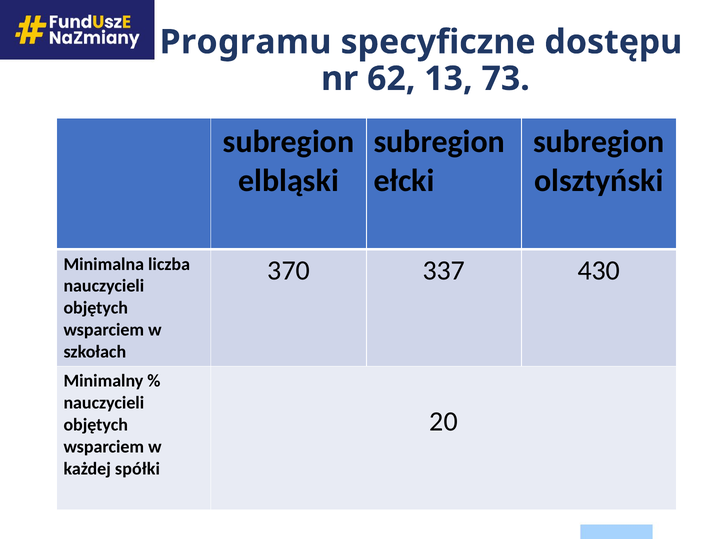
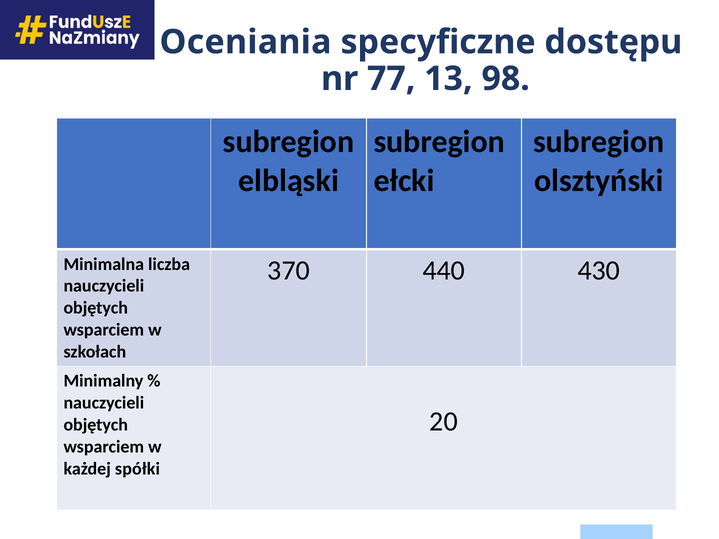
Programu: Programu -> Oceniania (246, 42)
62: 62 -> 77 (391, 79)
73: 73 -> 98 (506, 79)
337: 337 -> 440 (444, 270)
